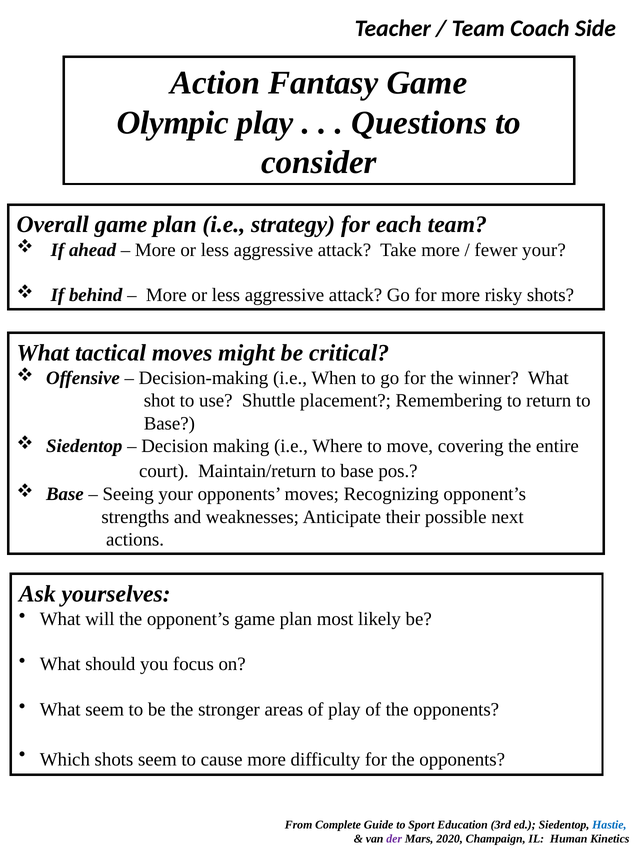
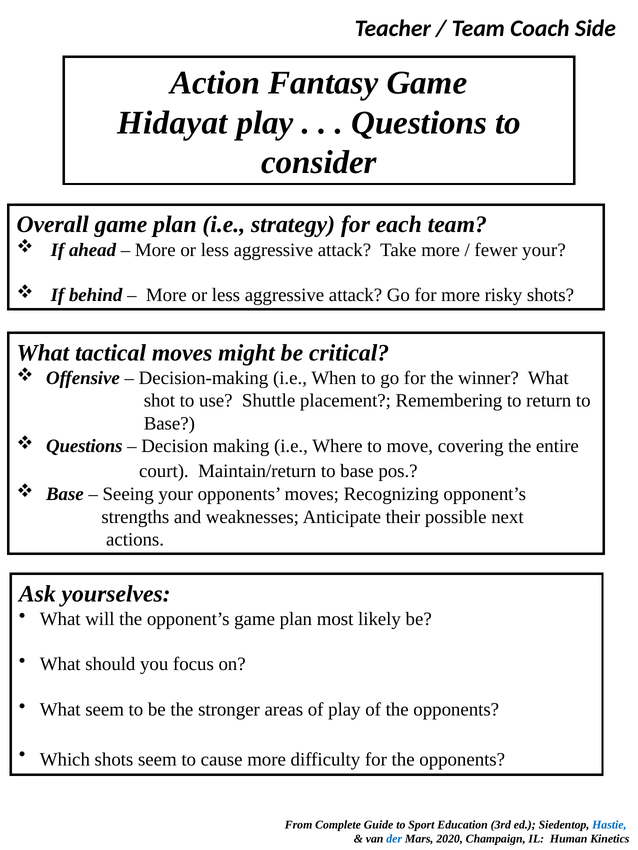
Olympic: Olympic -> Hidayat (172, 123)
Siedentop: Siedentop -> Questions (84, 446)
der colour: purple -> blue (394, 840)
